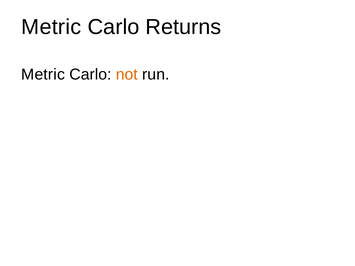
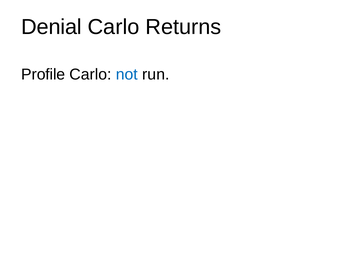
Metric: Metric -> Denial (51, 27)
Metric: Metric -> Profile (43, 74)
not colour: orange -> blue (127, 74)
